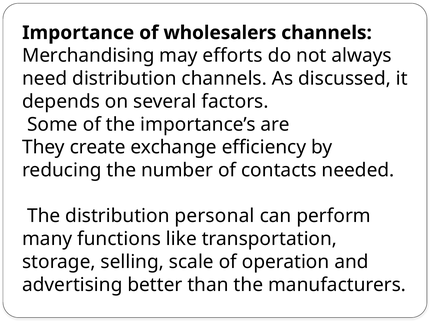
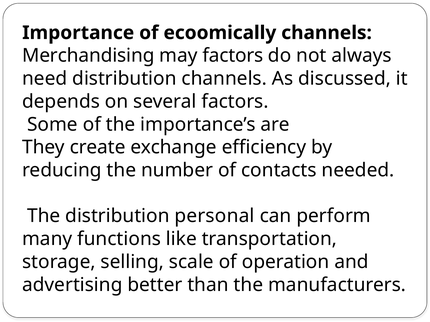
wholesalers: wholesalers -> ecoomically (220, 33)
may efforts: efforts -> factors (233, 56)
